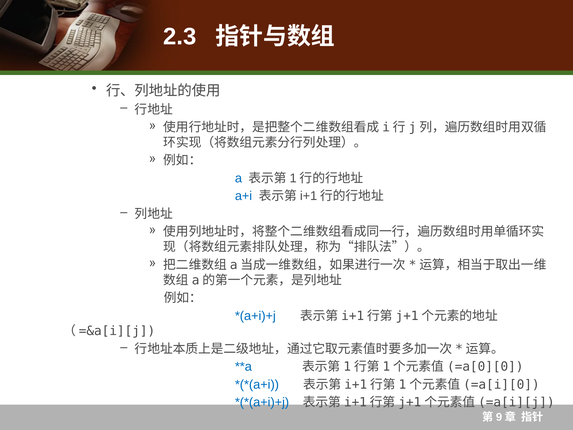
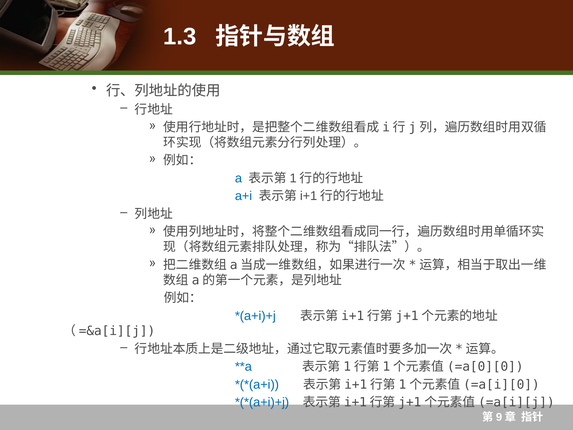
2.3: 2.3 -> 1.3 (180, 37)
